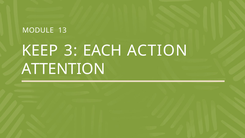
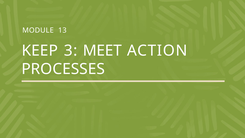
EACH: EACH -> MEET (102, 51)
ATTENTION: ATTENTION -> PROCESSES (63, 69)
